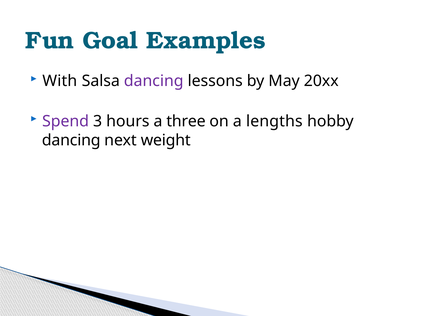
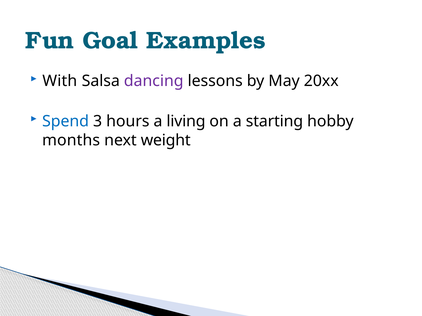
Spend colour: purple -> blue (66, 121)
three: three -> living (186, 121)
lengths: lengths -> starting (274, 121)
dancing: dancing -> months (71, 140)
